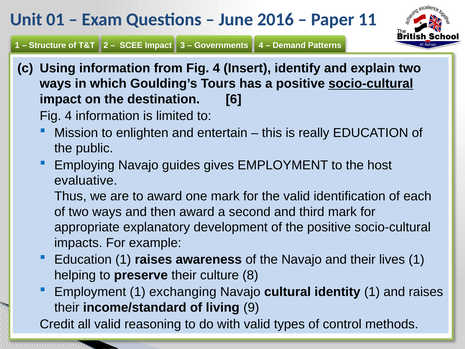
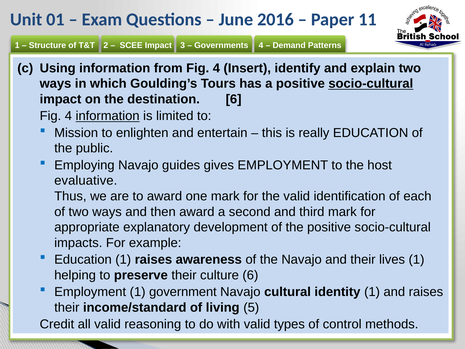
information underline: none -> present (108, 116)
culture 8: 8 -> 6 (250, 275)
exchanging: exchanging -> government (183, 292)
9: 9 -> 5 (251, 307)
